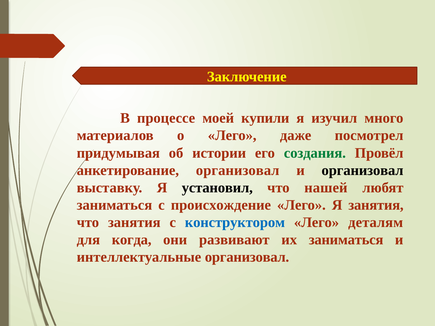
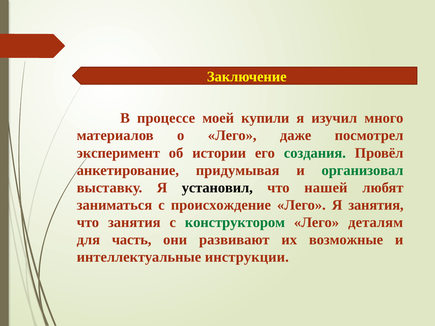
придумывая: придумывая -> эксперимент (118, 153)
анкетирование организовал: организовал -> придумывая (238, 170)
организовал colour: black -> green (362, 170)
конструктором colour: blue -> green (235, 223)
когда: когда -> часть (132, 240)
их заниматься: заниматься -> возможные (346, 240)
интеллектуальные организовал: организовал -> инструкции (247, 257)
